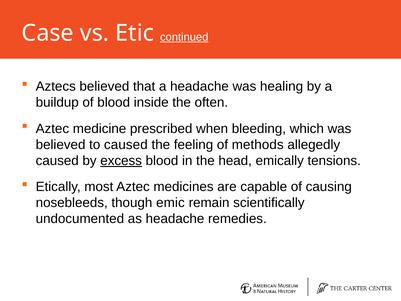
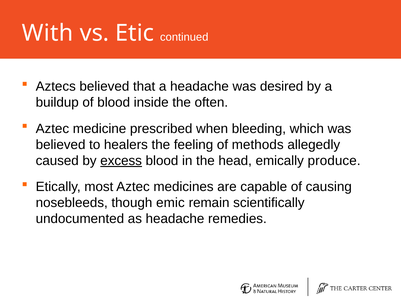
Case: Case -> With (48, 33)
continued underline: present -> none (184, 37)
healing: healing -> desired (282, 86)
to caused: caused -> healers (126, 145)
tensions: tensions -> produce (334, 161)
